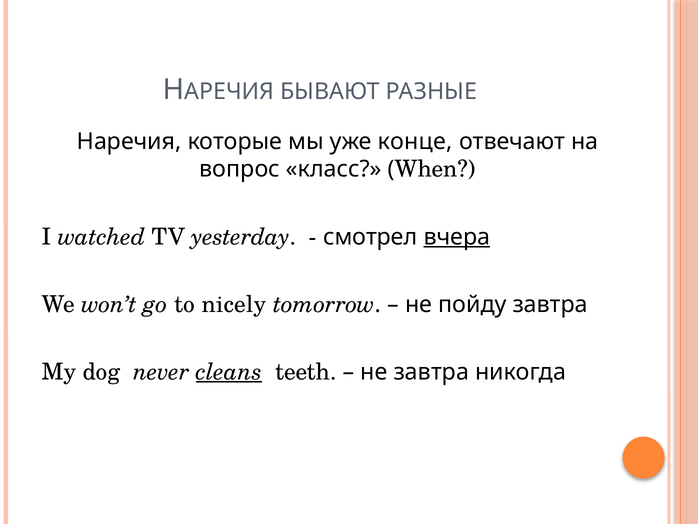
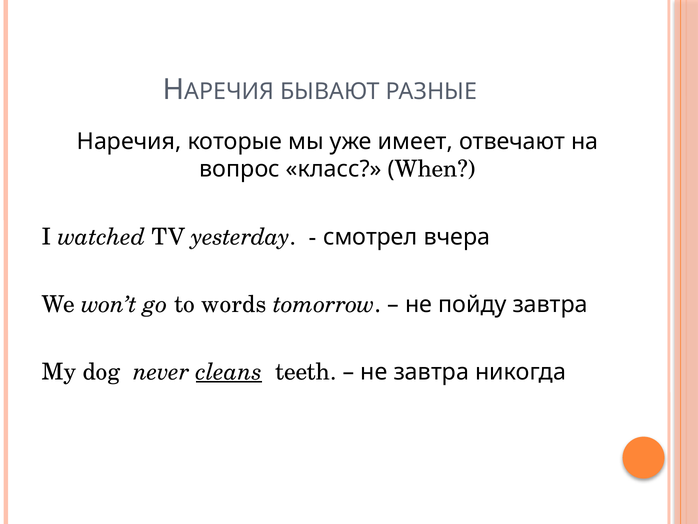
конце: конце -> имеет (415, 141)
вчера underline: present -> none (457, 237)
nicely: nicely -> words (234, 304)
